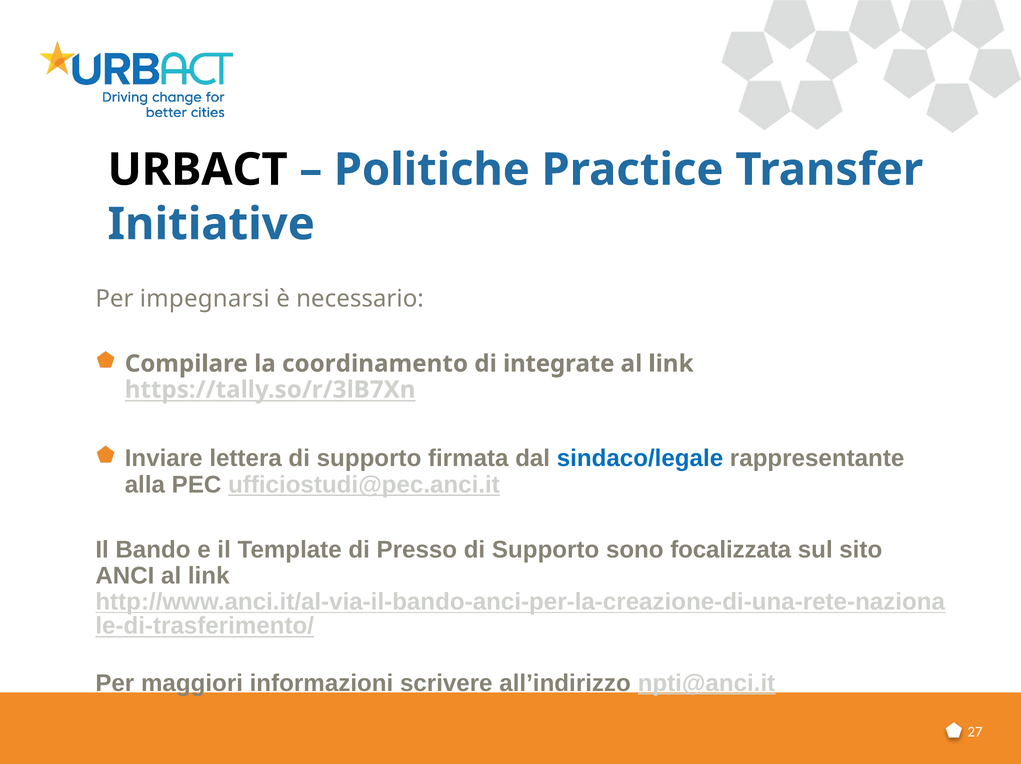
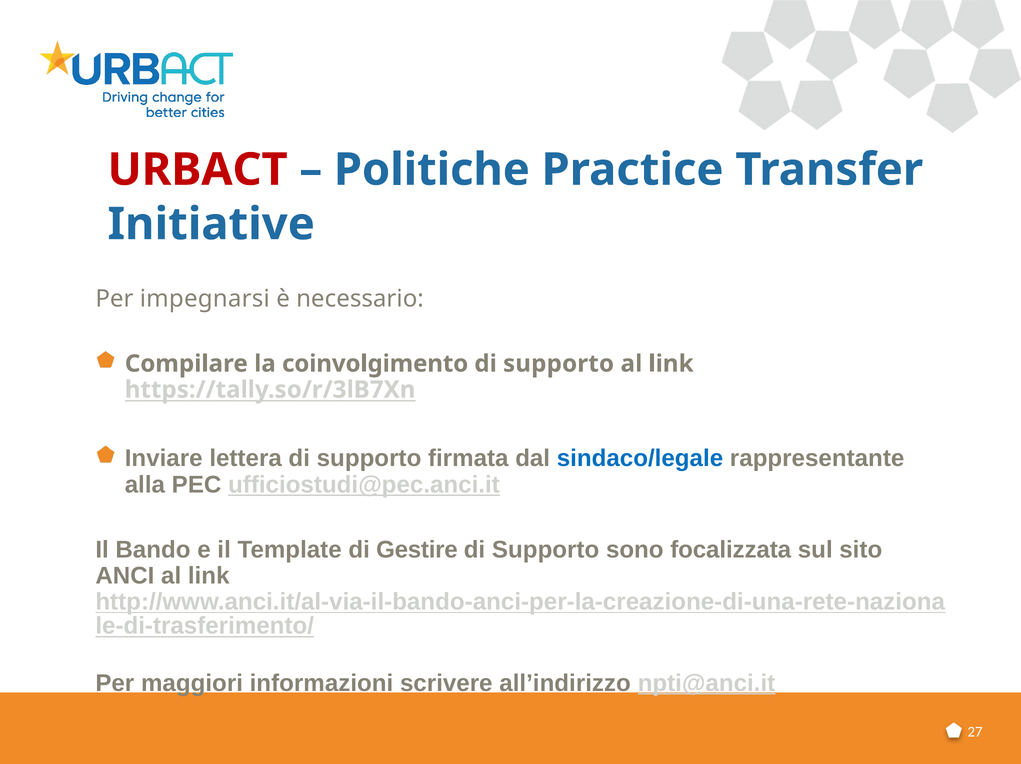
URBACT colour: black -> red (198, 170)
coordinamento: coordinamento -> coinvolgimento (375, 364)
integrate: integrate -> supporto (559, 364)
Presso: Presso -> Gestire (417, 550)
